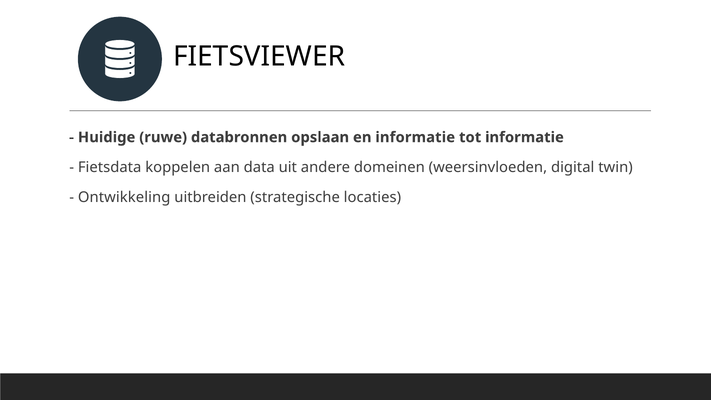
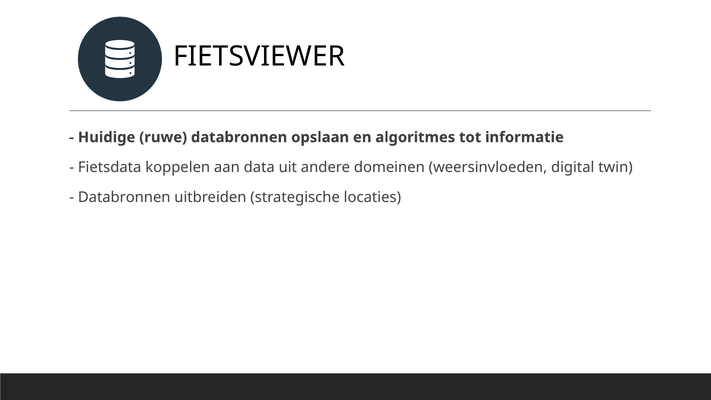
en informatie: informatie -> algoritmes (415, 137)
Ontwikkeling: Ontwikkeling -> Databronnen (124, 197)
